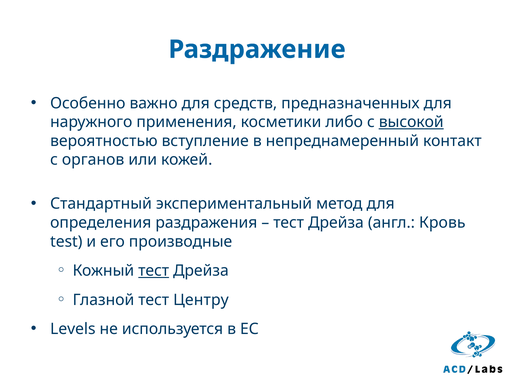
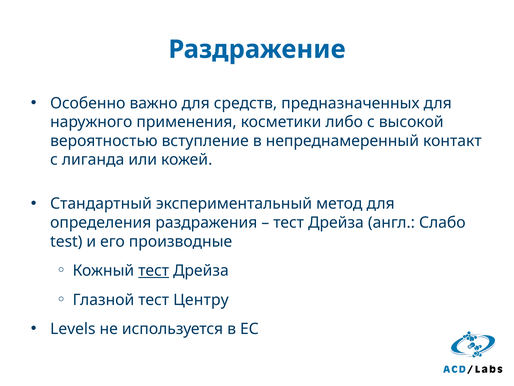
высокой underline: present -> none (411, 122)
органов: органов -> лиганда (93, 160)
Кровь: Кровь -> Слабо (442, 222)
